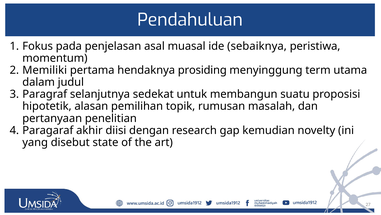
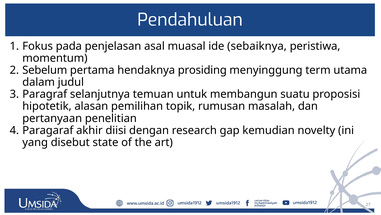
Memiliki: Memiliki -> Sebelum (45, 70)
sedekat: sedekat -> temuan (153, 94)
